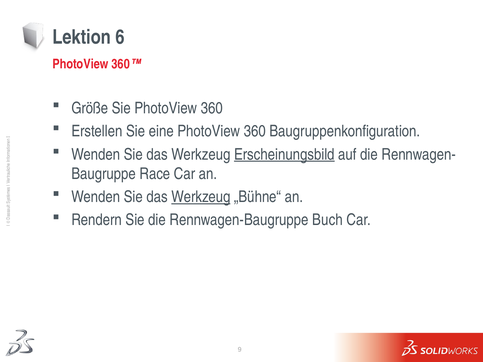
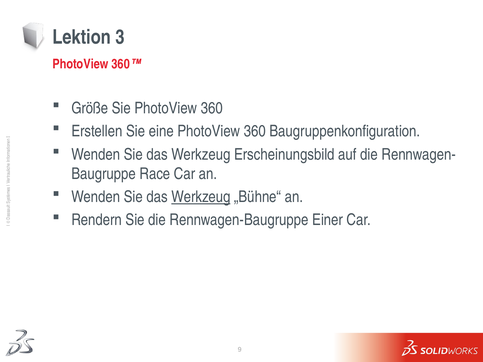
6: 6 -> 3 (120, 37)
Erscheinungsbild underline: present -> none (284, 154)
Buch: Buch -> Einer (328, 220)
